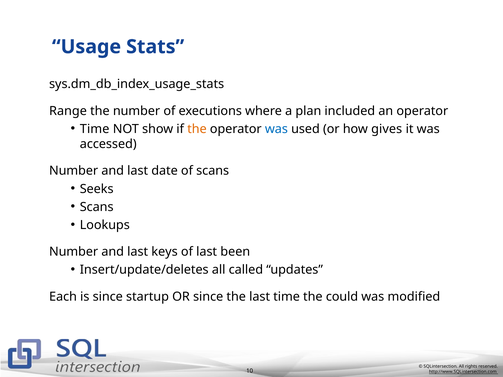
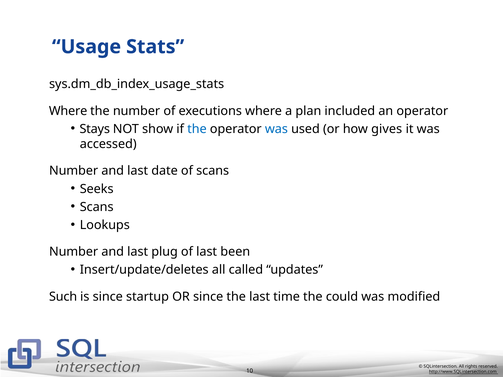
Range: Range -> Where (68, 111)
Time: Time -> Stays (95, 129)
the colour: orange -> blue (197, 129)
keys: keys -> plug (165, 252)
Each: Each -> Such (63, 297)
